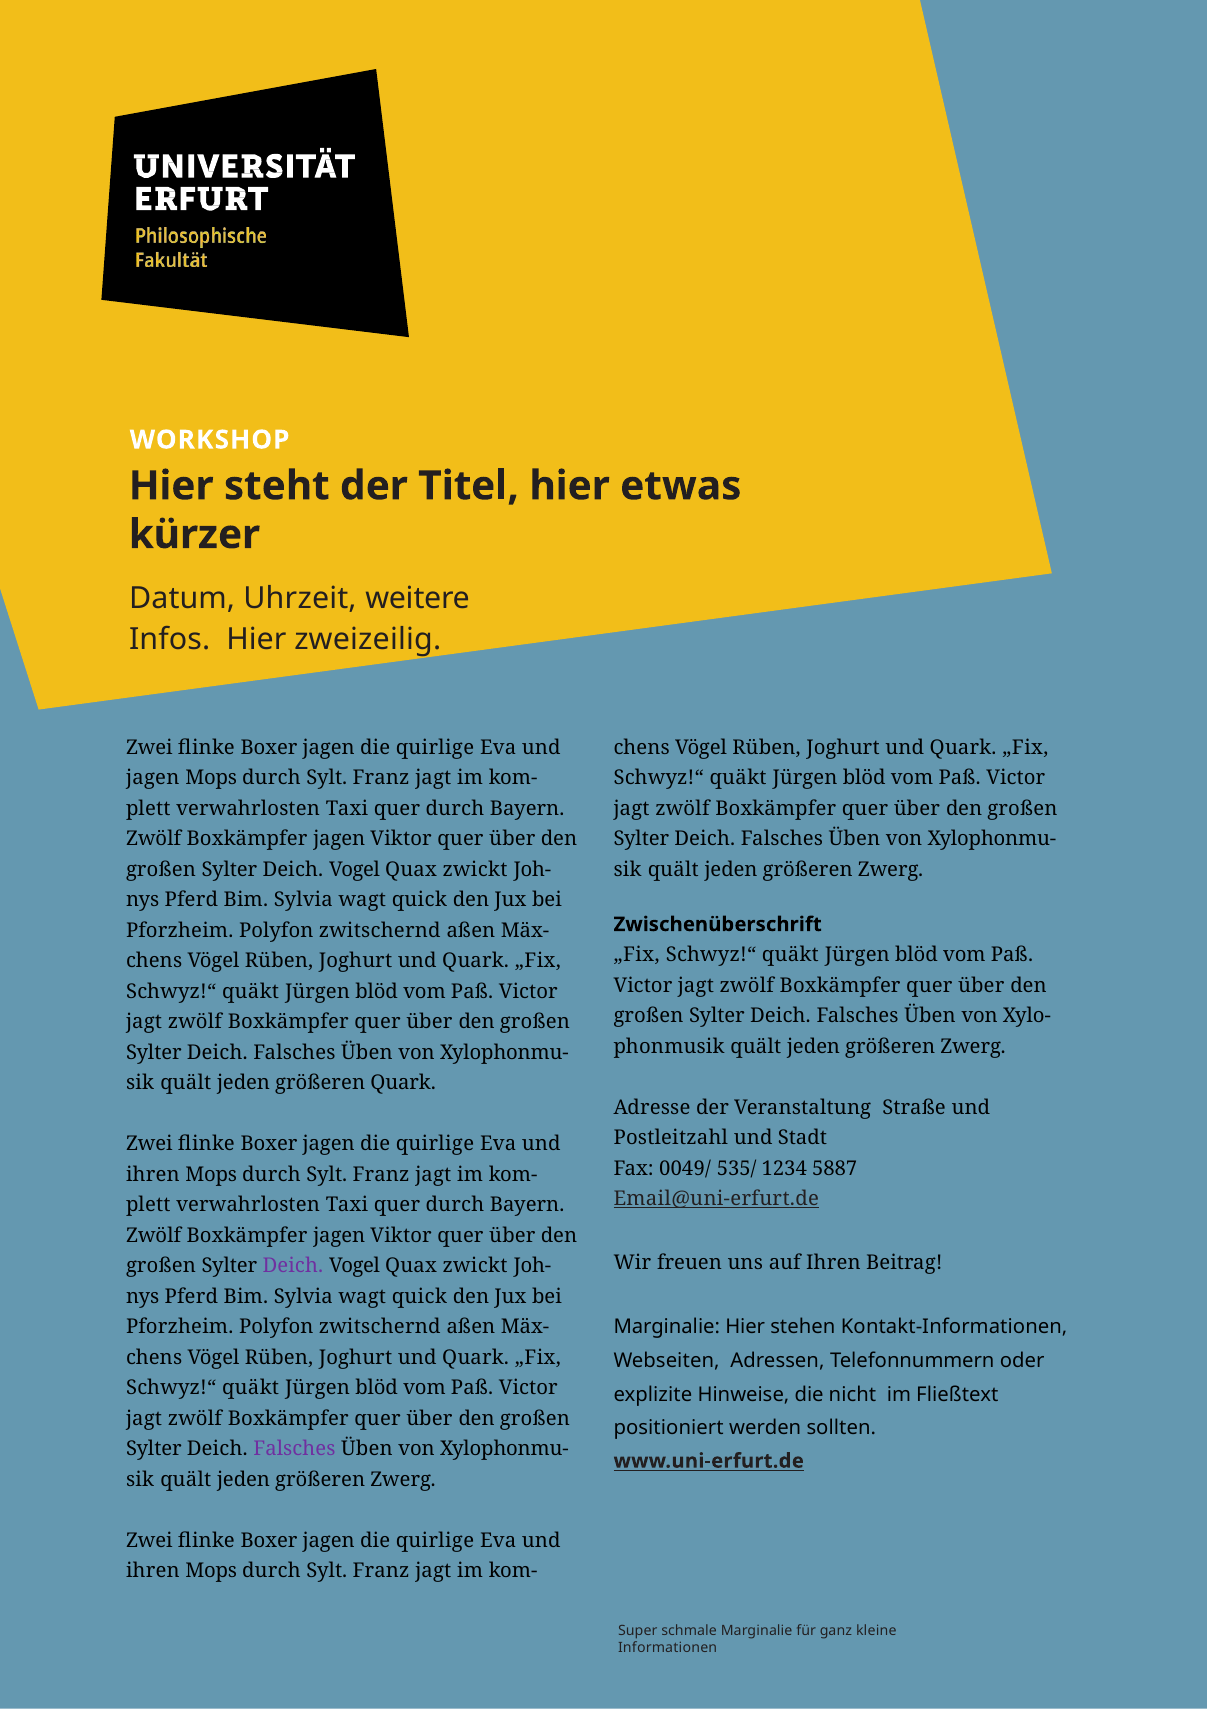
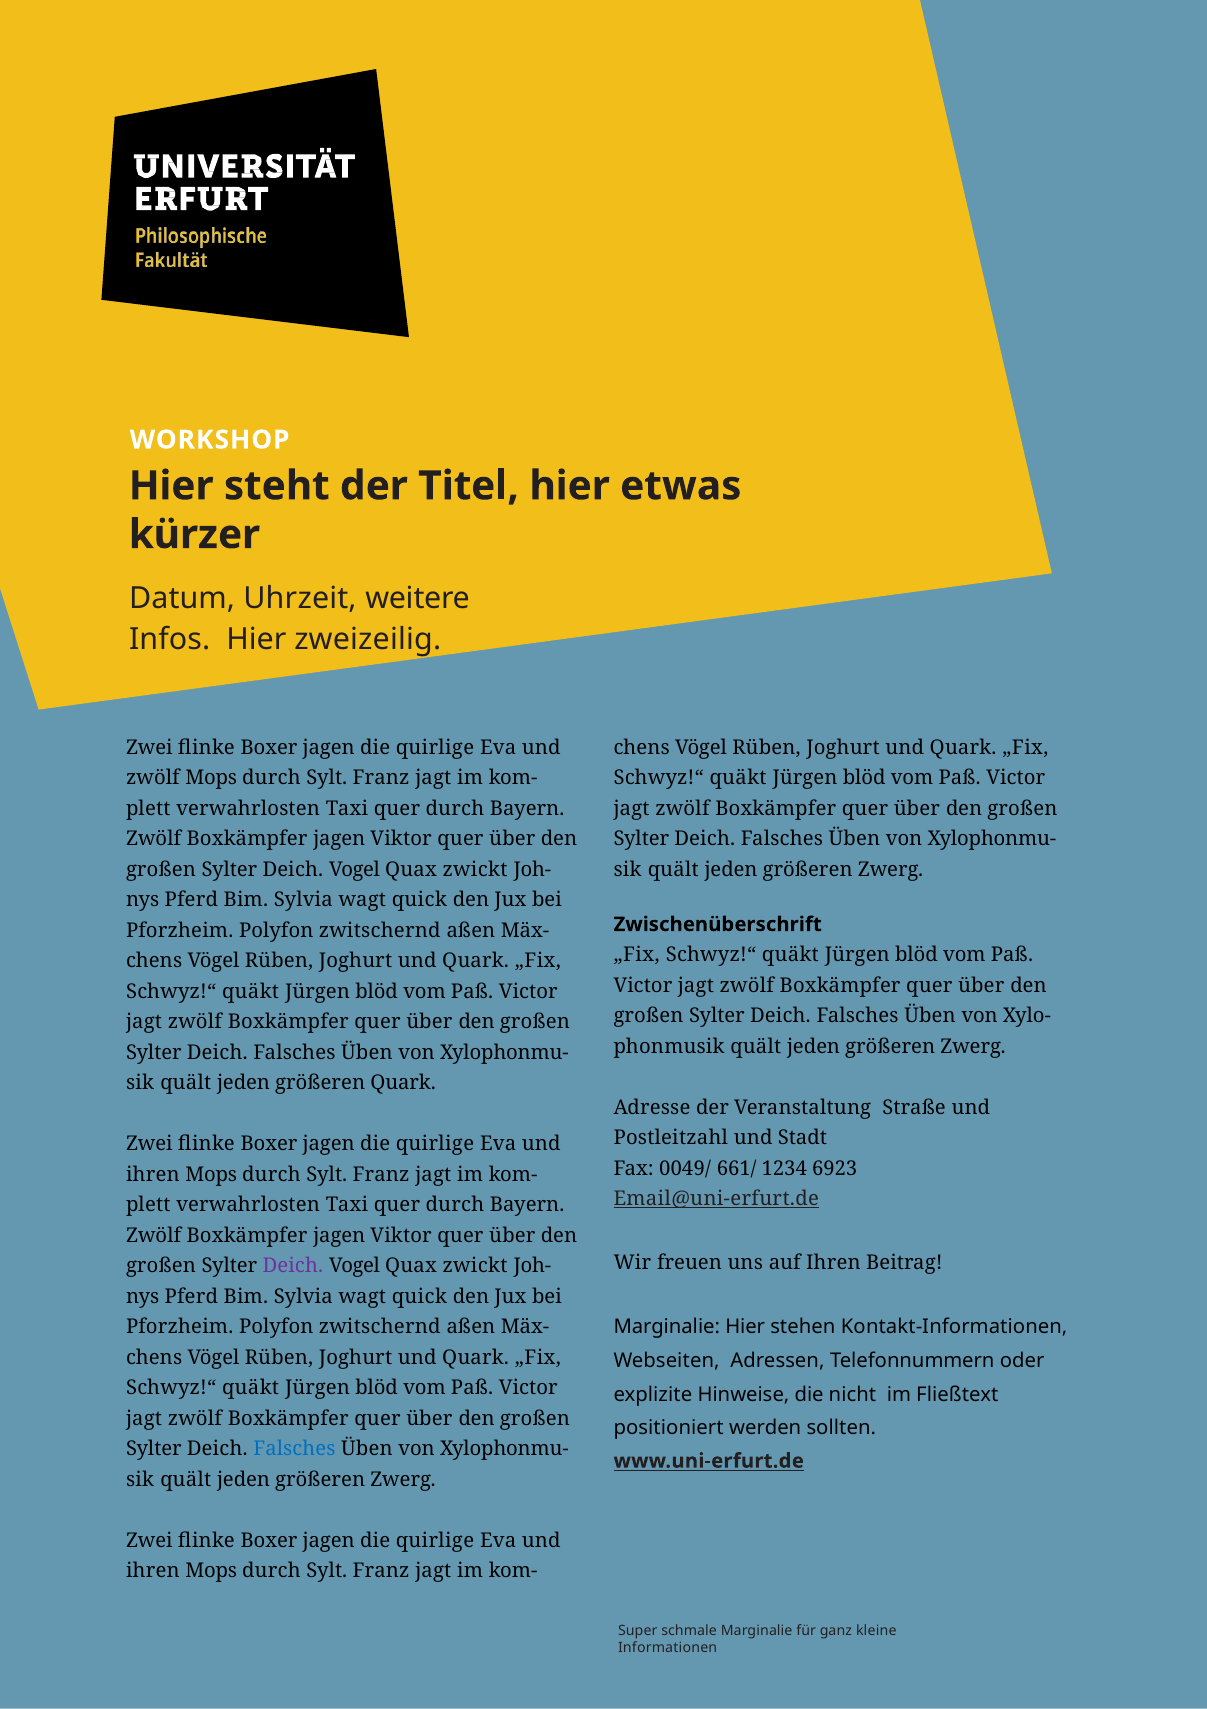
jagen: jagen -> zwölf (153, 778)
535/: 535/ -> 661/ (737, 1168)
5887: 5887 -> 6923 (835, 1168)
Falsches colour: purple -> blue (294, 1448)
